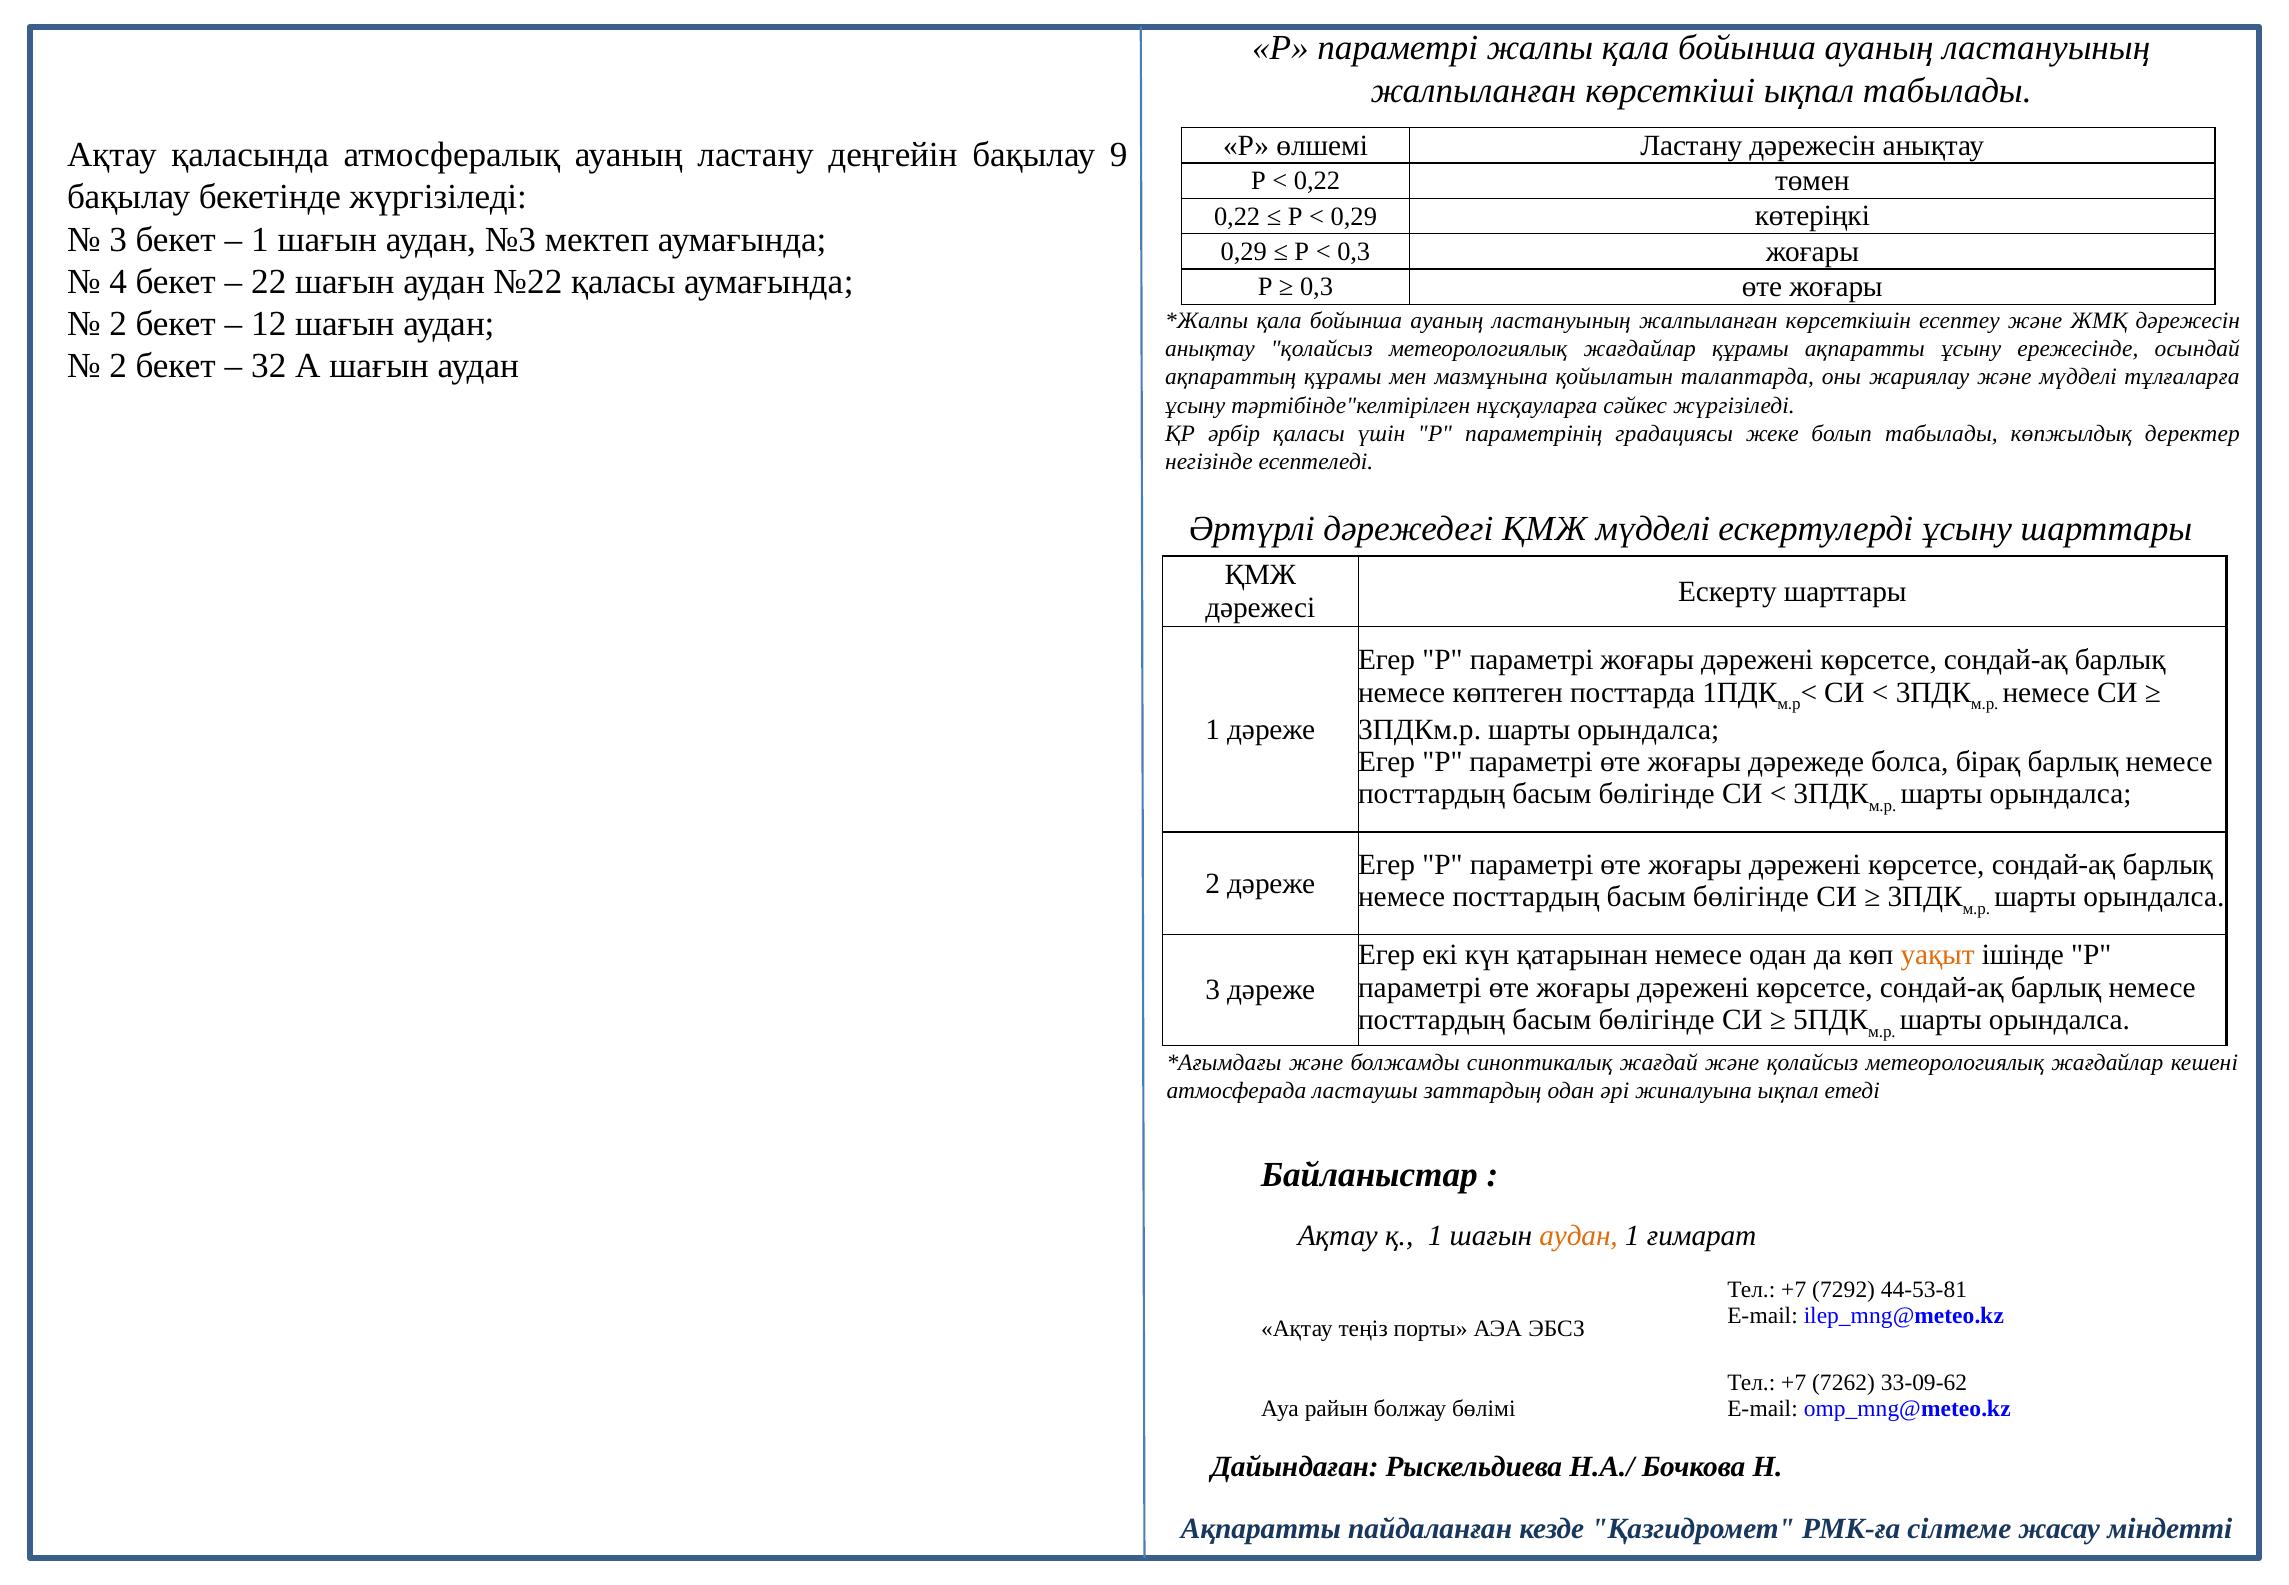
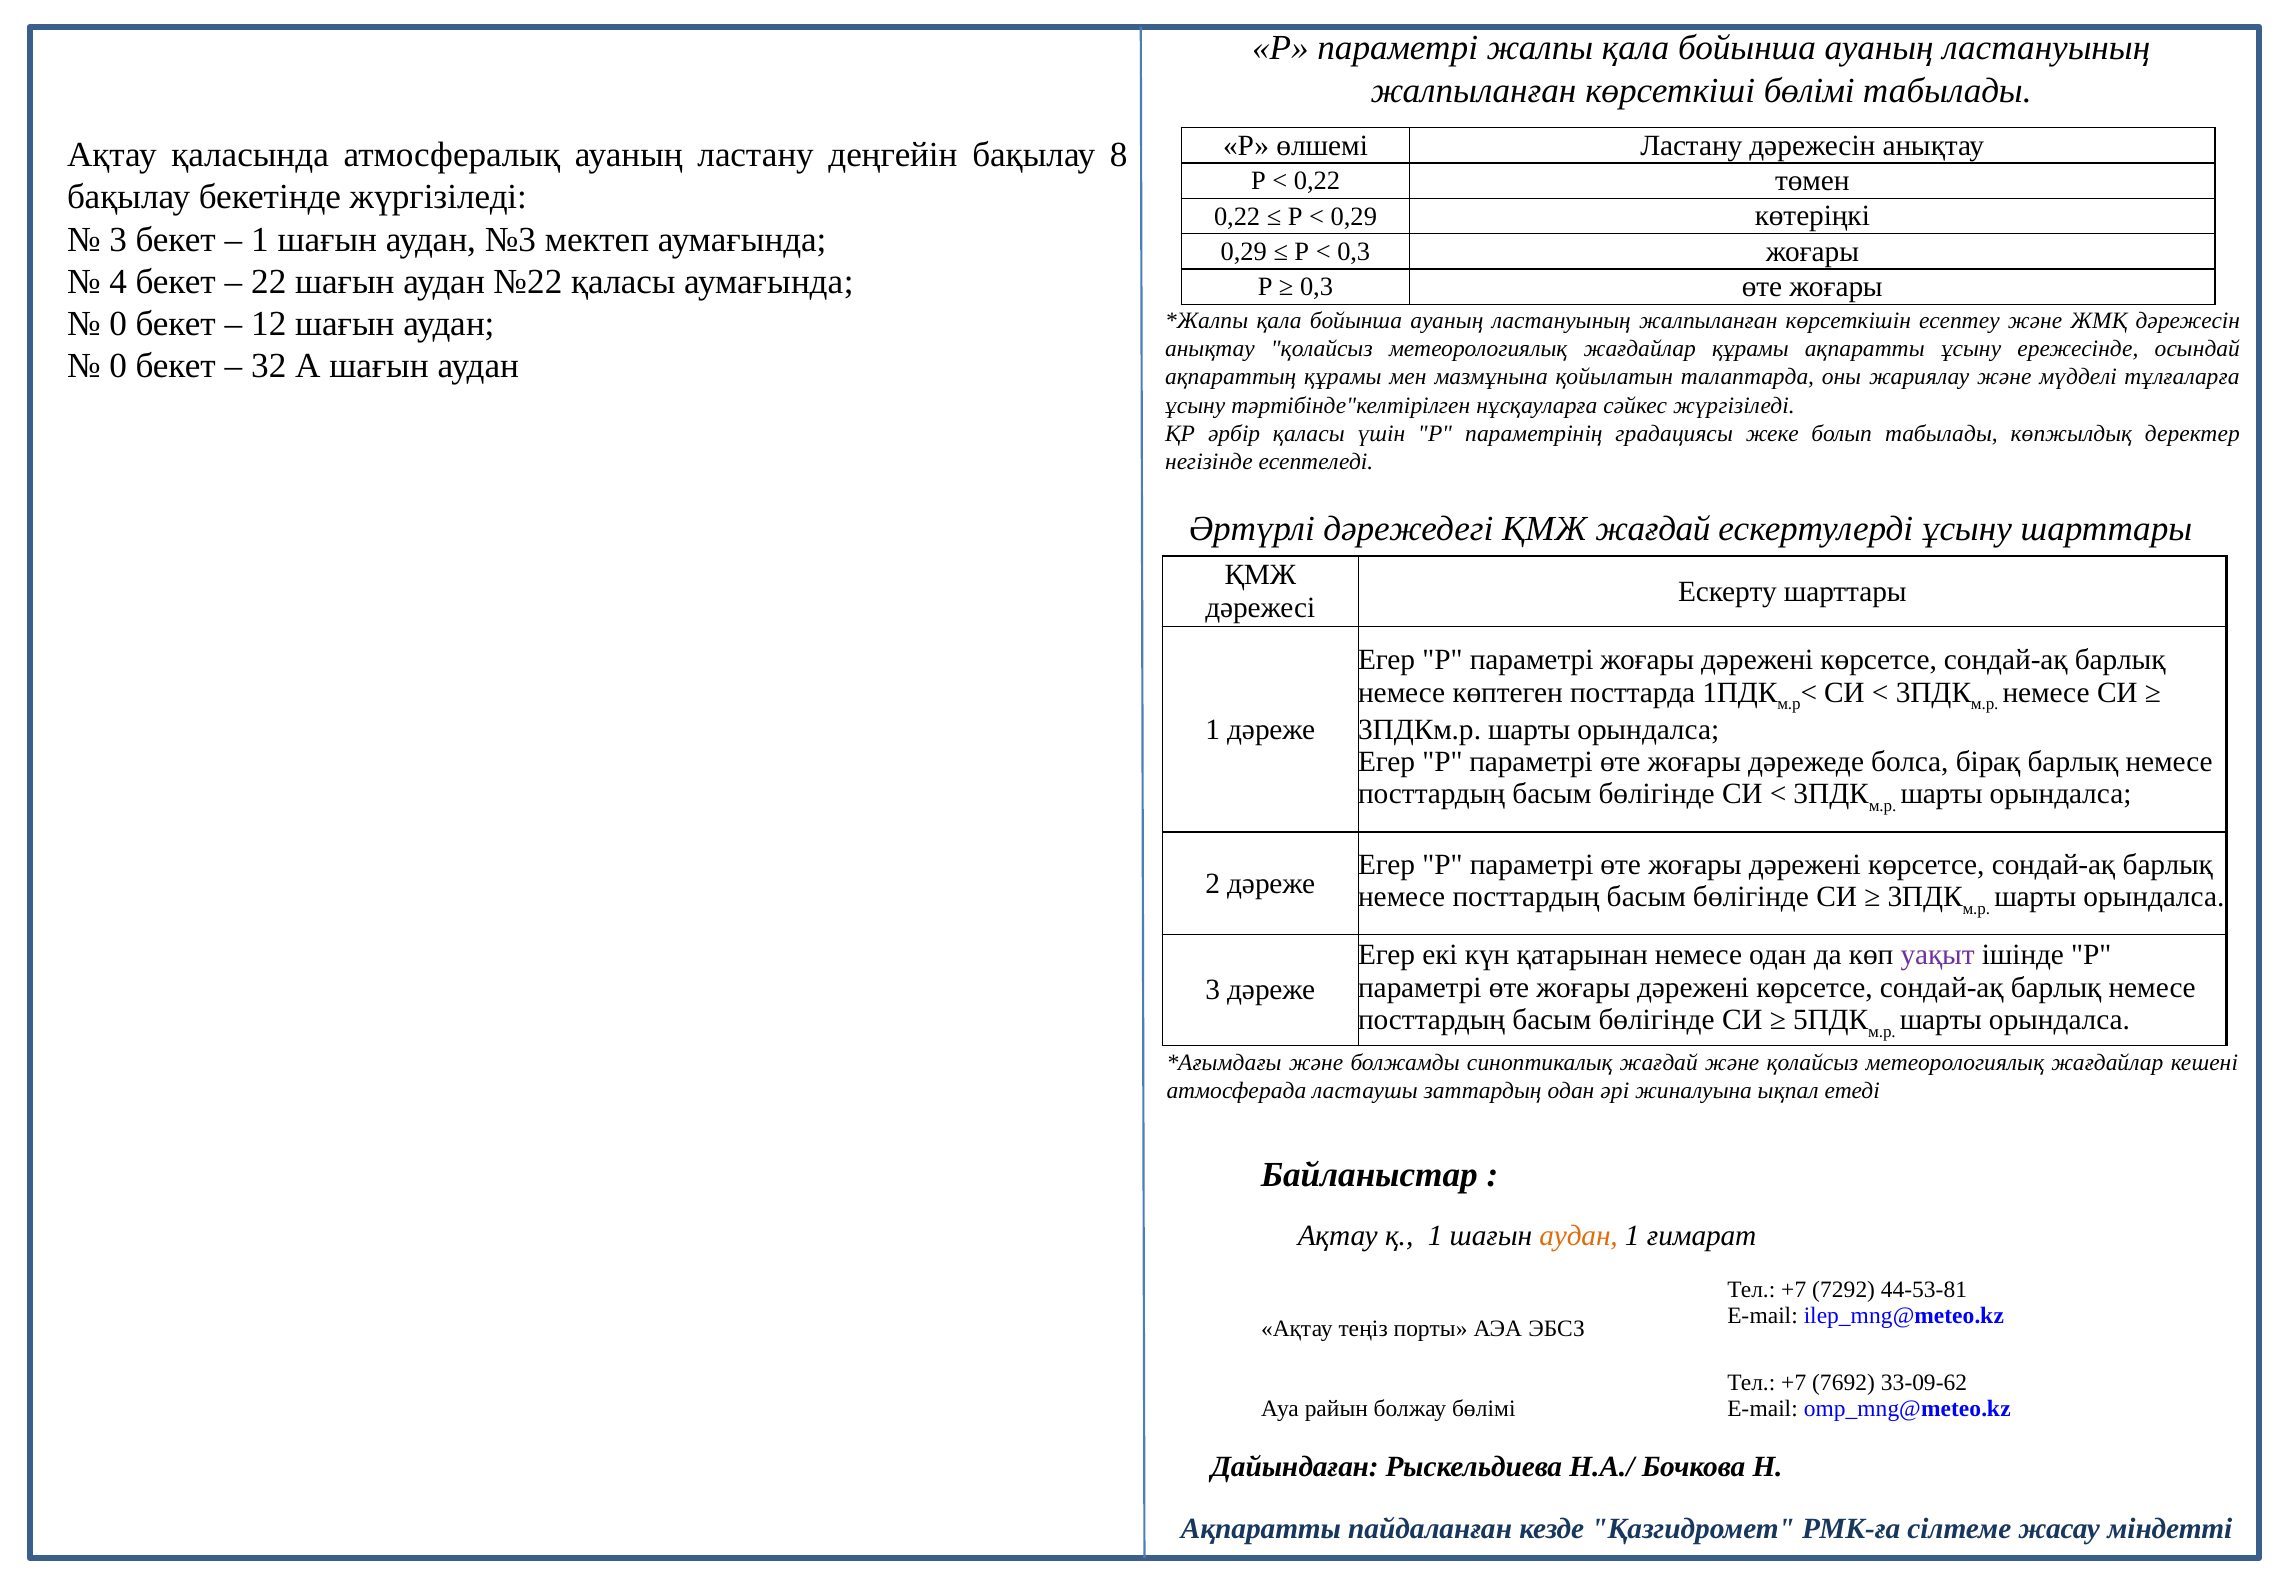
көрсеткіші ықпал: ықпал -> бөлімі (1809, 90)
9: 9 -> 8 (1119, 155)
2: 2 -> 0 (118, 324)
2: 2 -> 0 (118, 366)
ҚМЖ мүдделі: мүдделі -> жағдай (1653, 529)
уақыт colour: orange -> purple (1938, 955)
7262: 7262 -> 7692 (1844, 1382)
